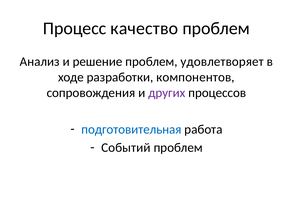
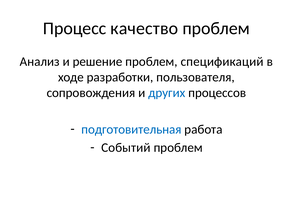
удовлетворяет: удовлетворяет -> спецификаций (222, 61)
компонентов: компонентов -> пользователя (196, 77)
других colour: purple -> blue (167, 93)
